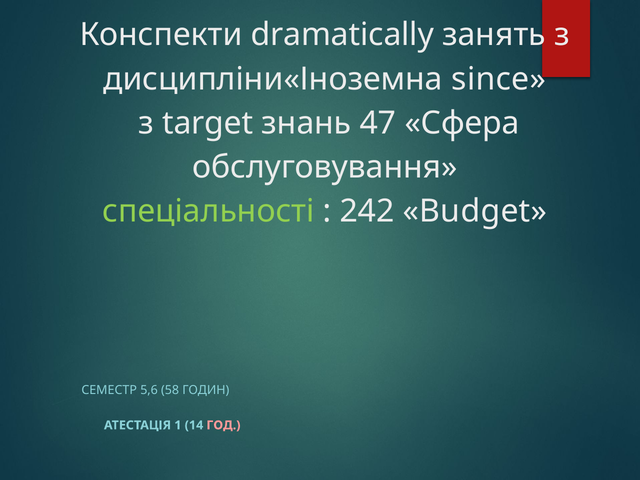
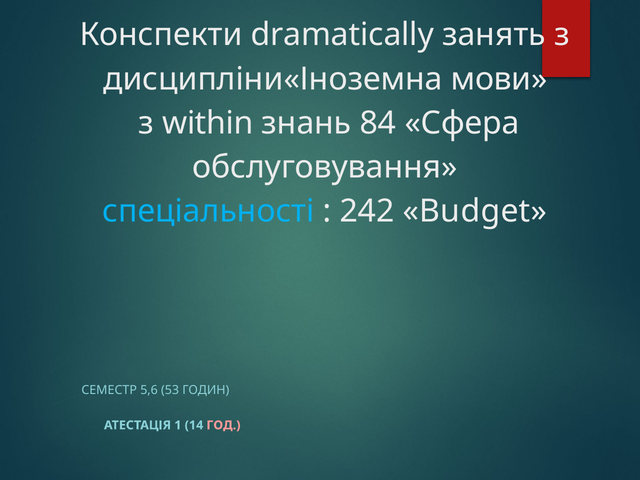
since: since -> мови (499, 79)
target: target -> within (208, 123)
47: 47 -> 84 (378, 123)
спеціальності colour: light green -> light blue (208, 211)
58: 58 -> 53 (170, 390)
